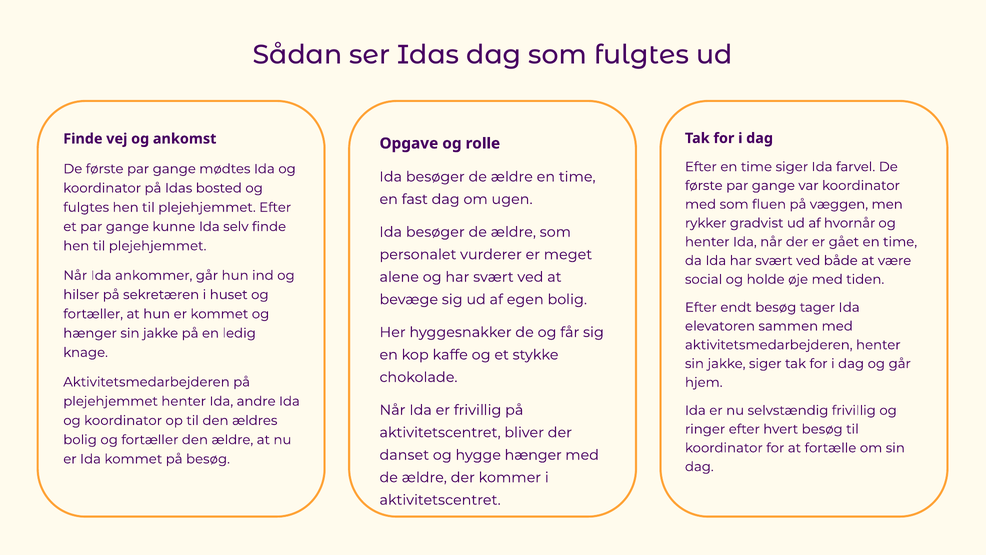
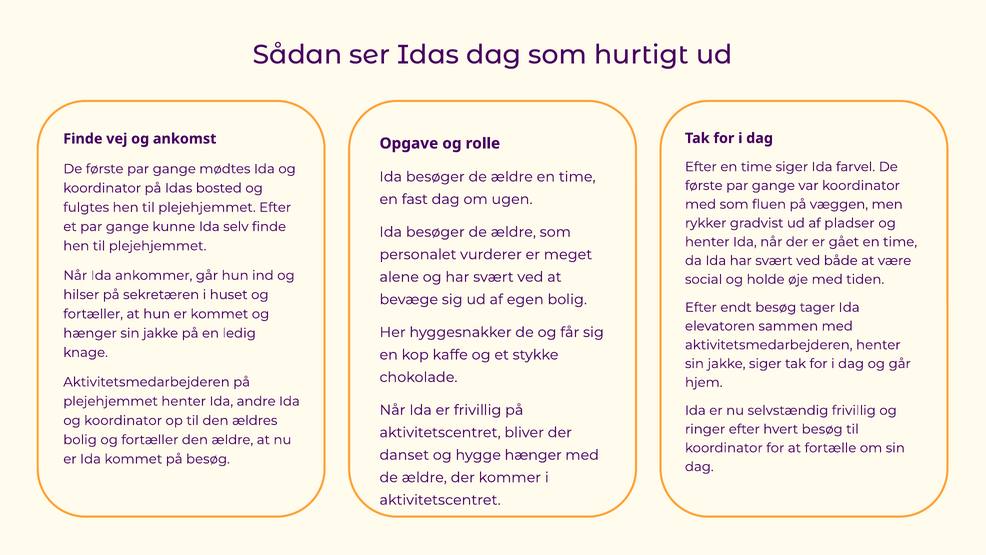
som fulgtes: fulgtes -> hurtigt (642, 55)
hvornår: hvornår -> pladser (849, 223)
